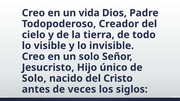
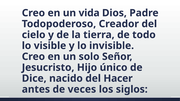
Solo: Solo -> Dice (34, 79)
Cristo: Cristo -> Hacer (118, 79)
